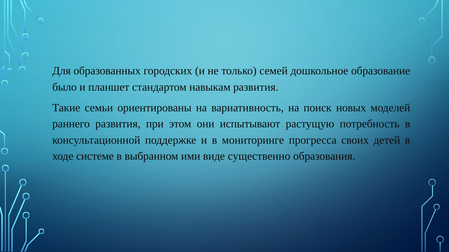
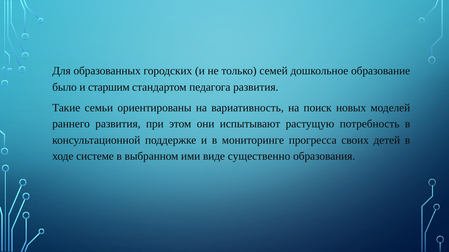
планшет: планшет -> старшим (109, 87)
навыкам: навыкам -> педагога (210, 87)
